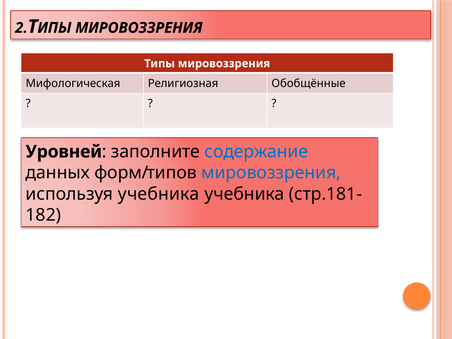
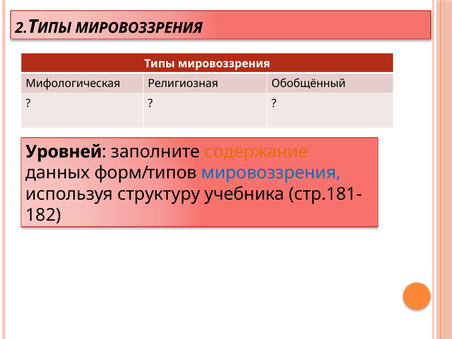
Обобщённые: Обобщённые -> Обобщённый (309, 83)
содержание colour: blue -> orange (256, 152)
используя учебника: учебника -> структуру (159, 194)
